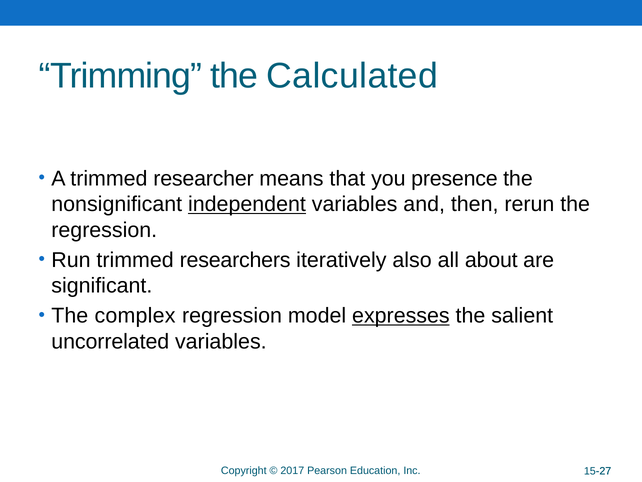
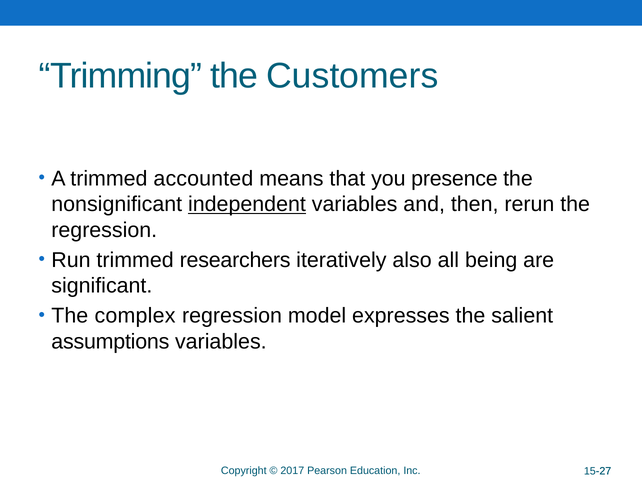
Calculated: Calculated -> Customers (352, 76)
researcher: researcher -> accounted (203, 178)
about: about -> being (491, 260)
expresses underline: present -> none (401, 315)
uncorrelated: uncorrelated -> assumptions (110, 341)
